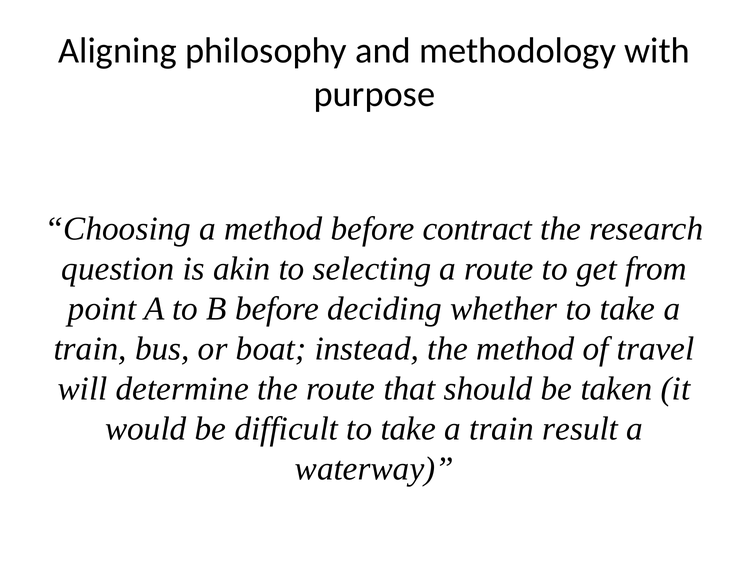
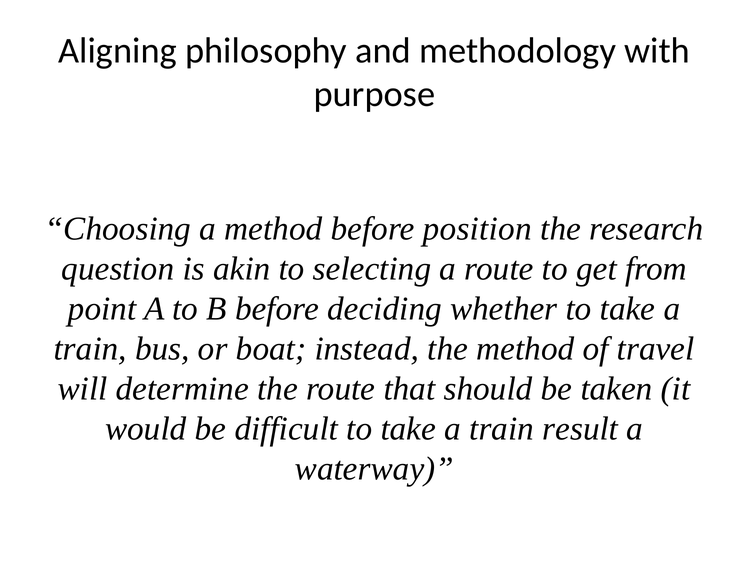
contract: contract -> position (477, 229)
